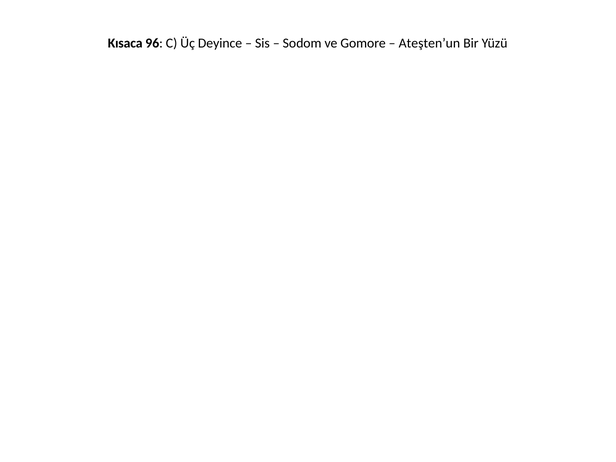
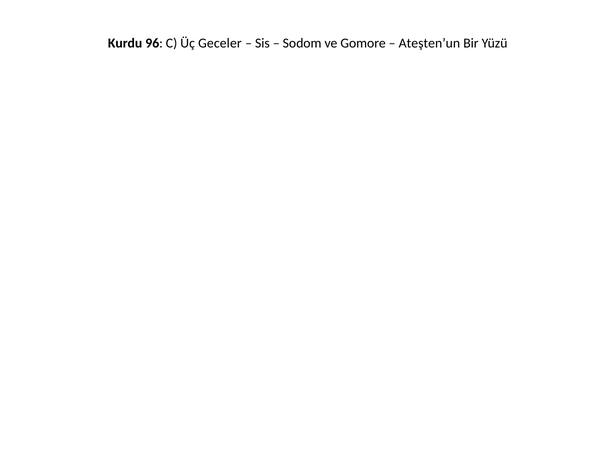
Kısaca: Kısaca -> Kurdu (125, 43)
Deyince: Deyince -> Geceler (220, 43)
